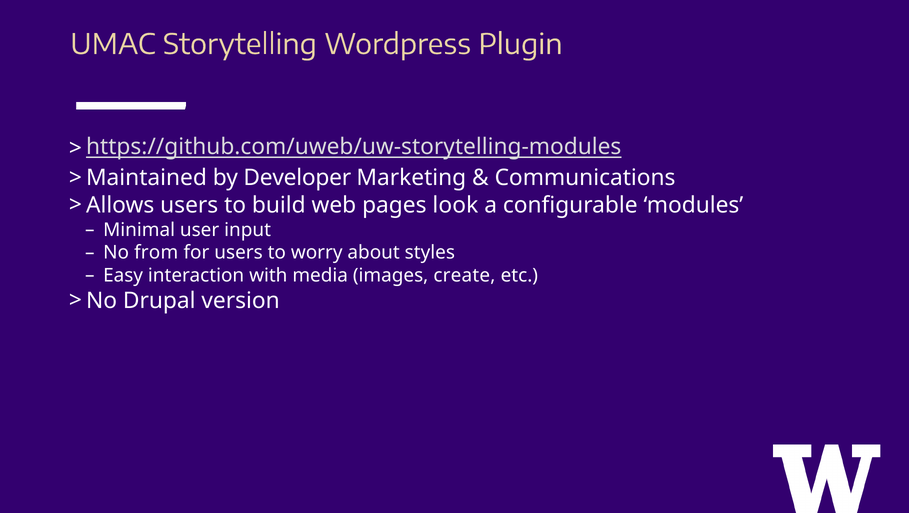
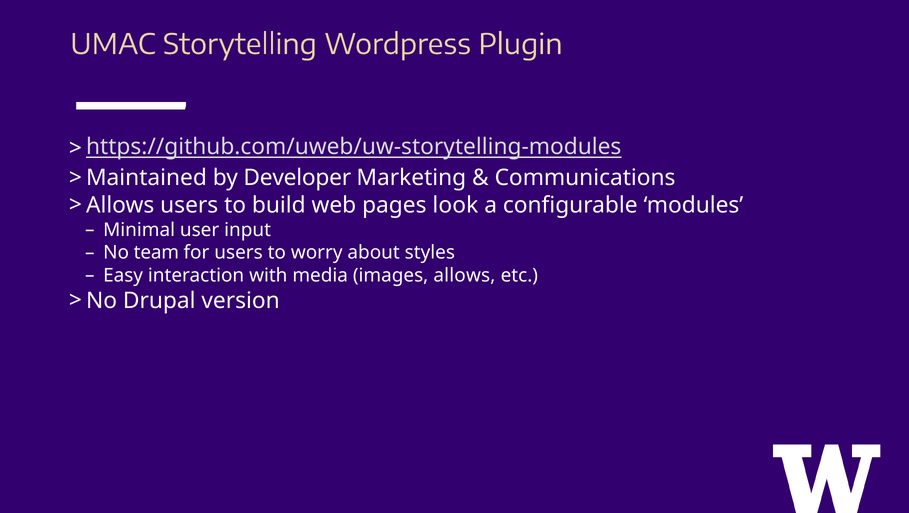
from: from -> team (156, 252)
create: create -> allows (464, 275)
